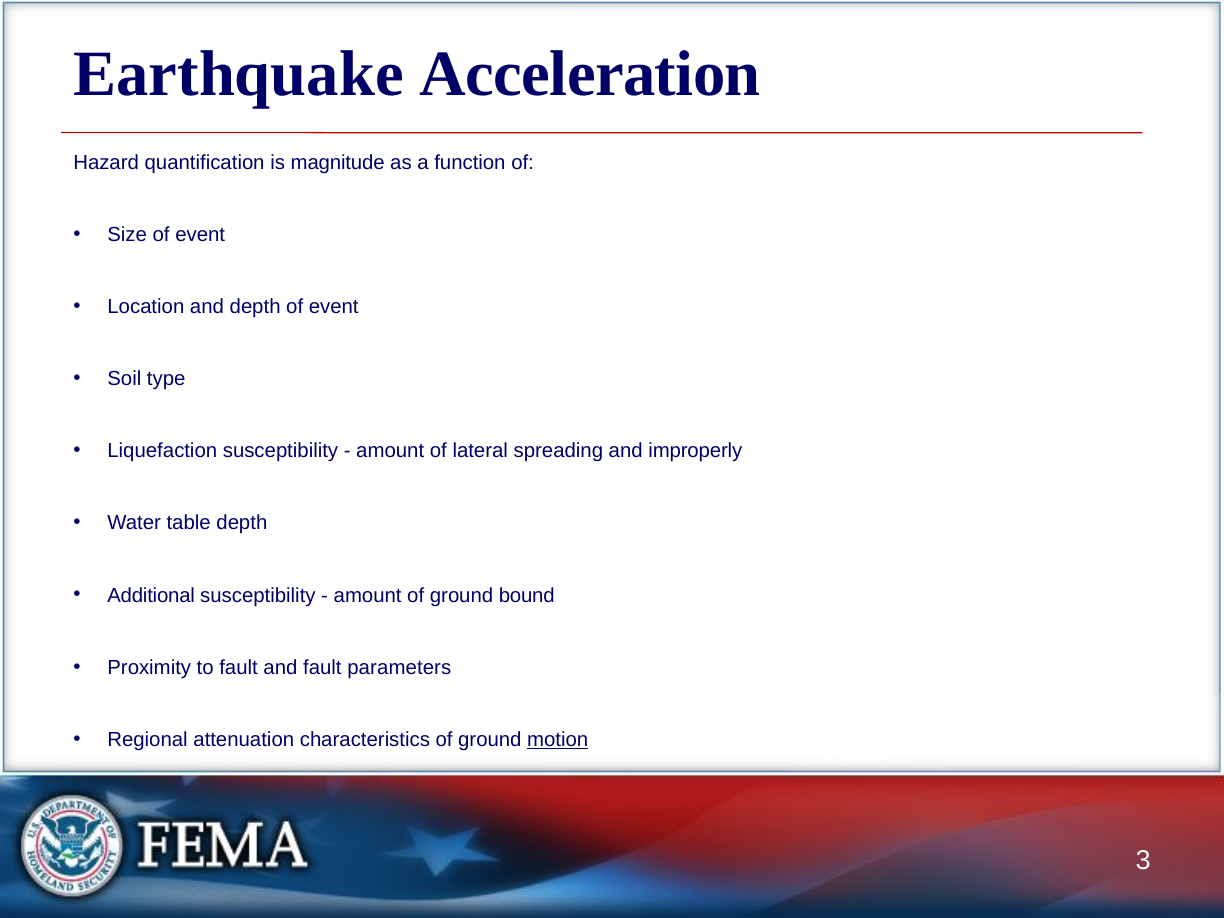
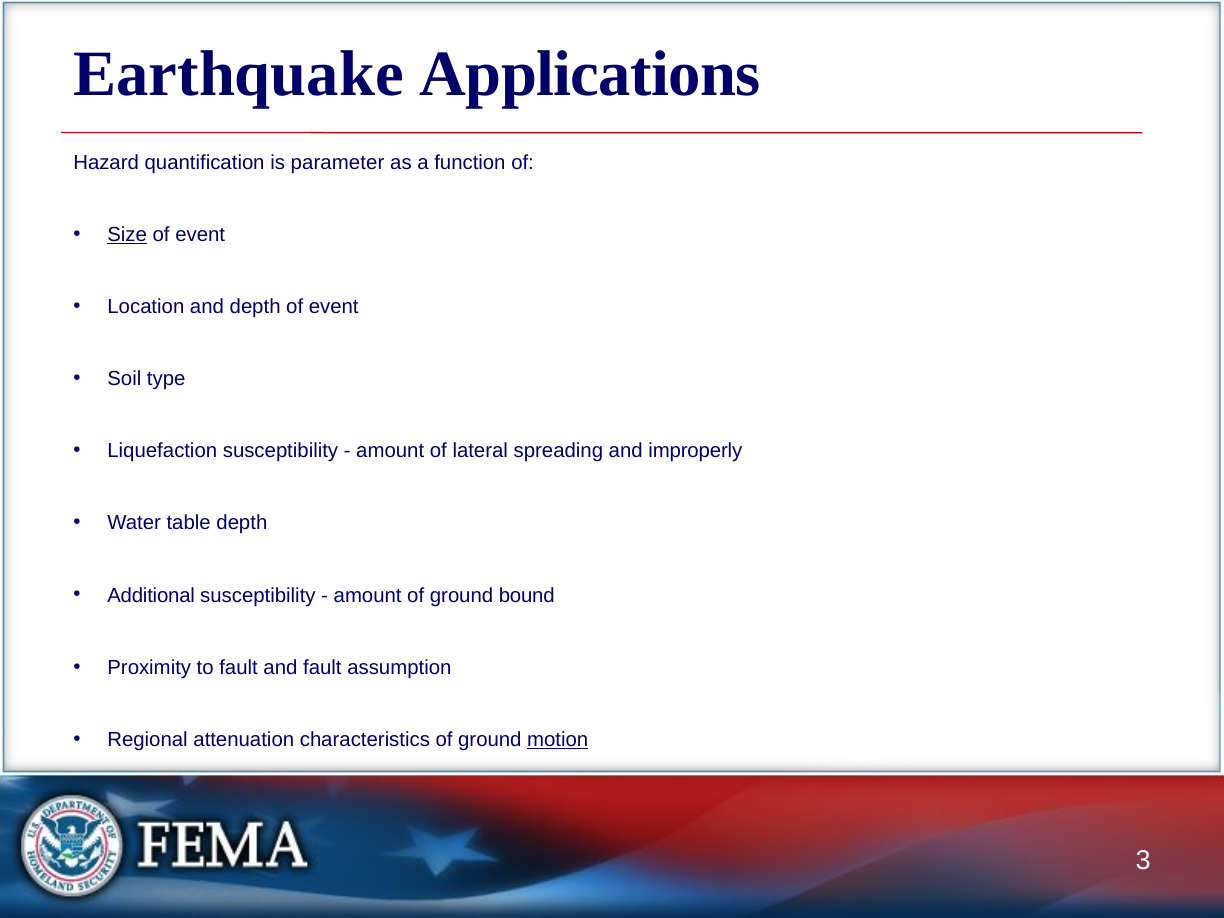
Acceleration: Acceleration -> Applications (590, 74)
magnitude: magnitude -> parameter (338, 163)
Size underline: none -> present (127, 235)
parameters: parameters -> assumption (399, 667)
